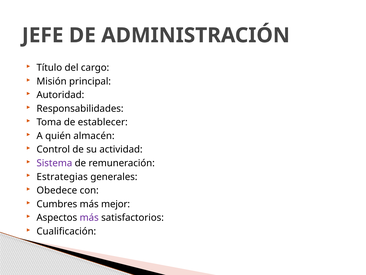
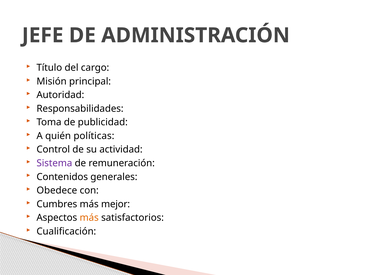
establecer: establecer -> publicidad (103, 122)
almacén: almacén -> políticas (94, 136)
Estrategias: Estrategias -> Contenidos (62, 176)
más colour: purple -> orange (89, 217)
